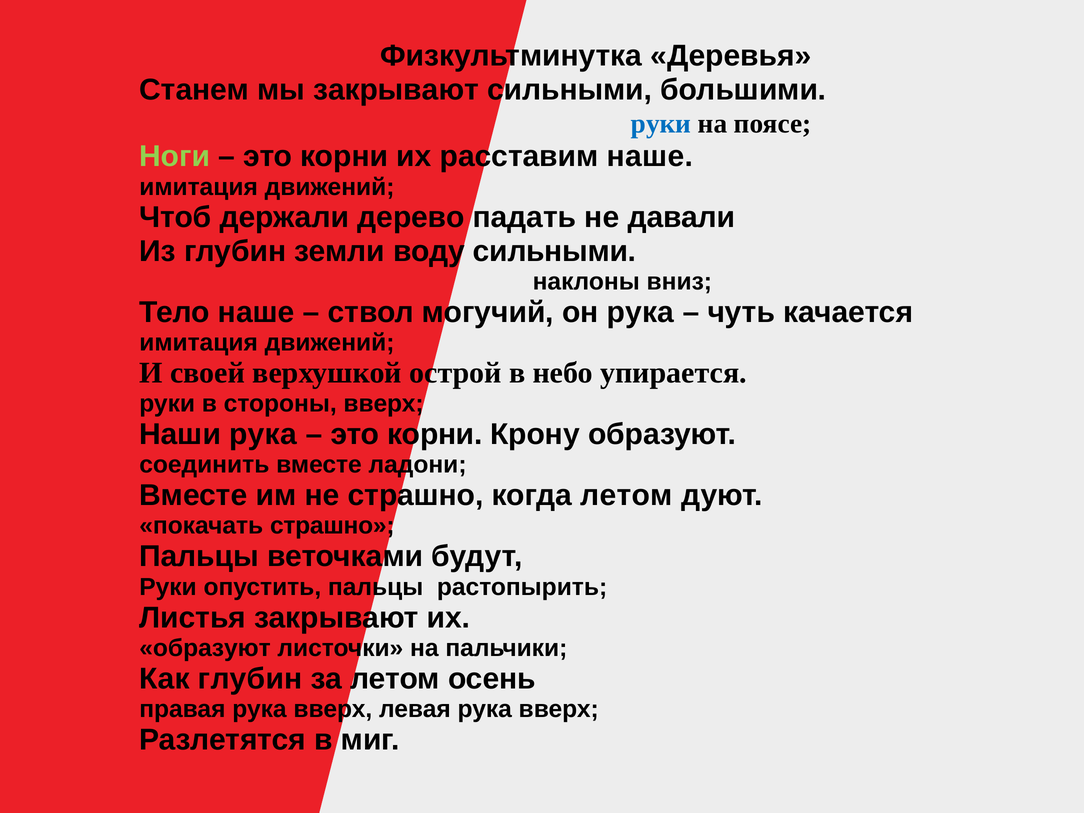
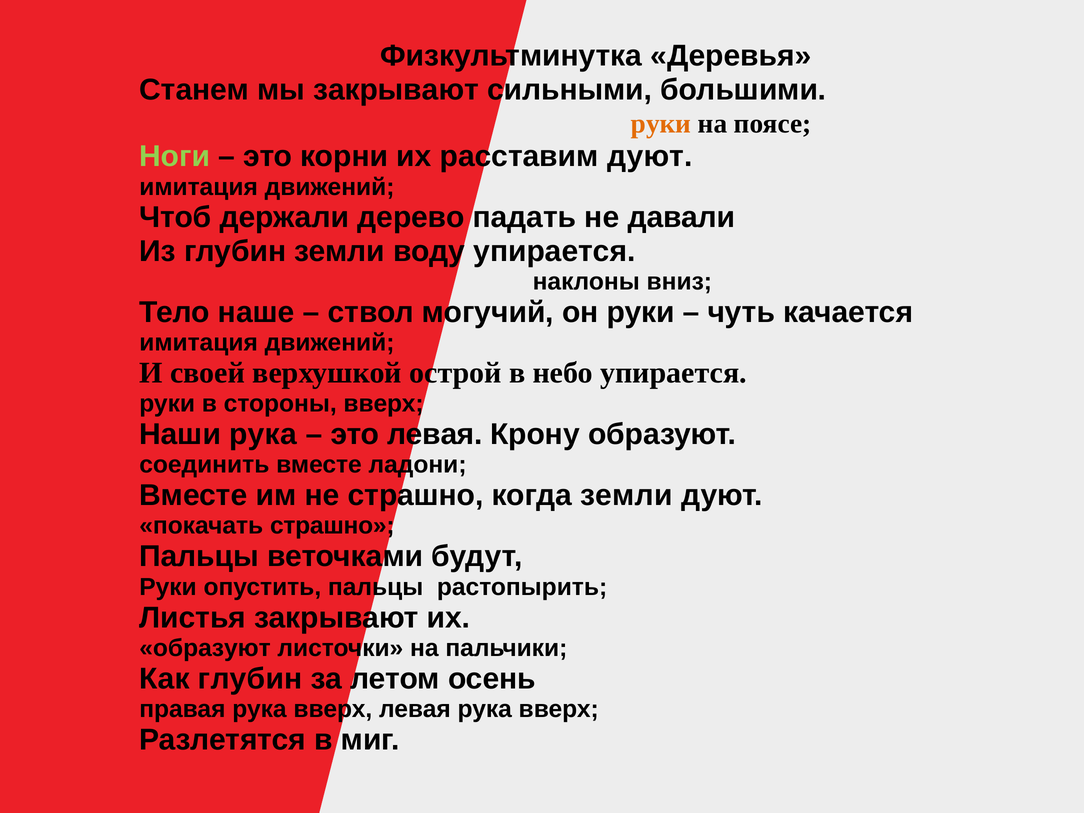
руки colour: blue -> orange (661, 124)
расставим наше: наше -> дуют (650, 156)
воду сильными: сильными -> упирается (554, 251)
он рука: рука -> руки (641, 312)
корни: корни -> левая (435, 434)
когда летом: летом -> земли (626, 495)
